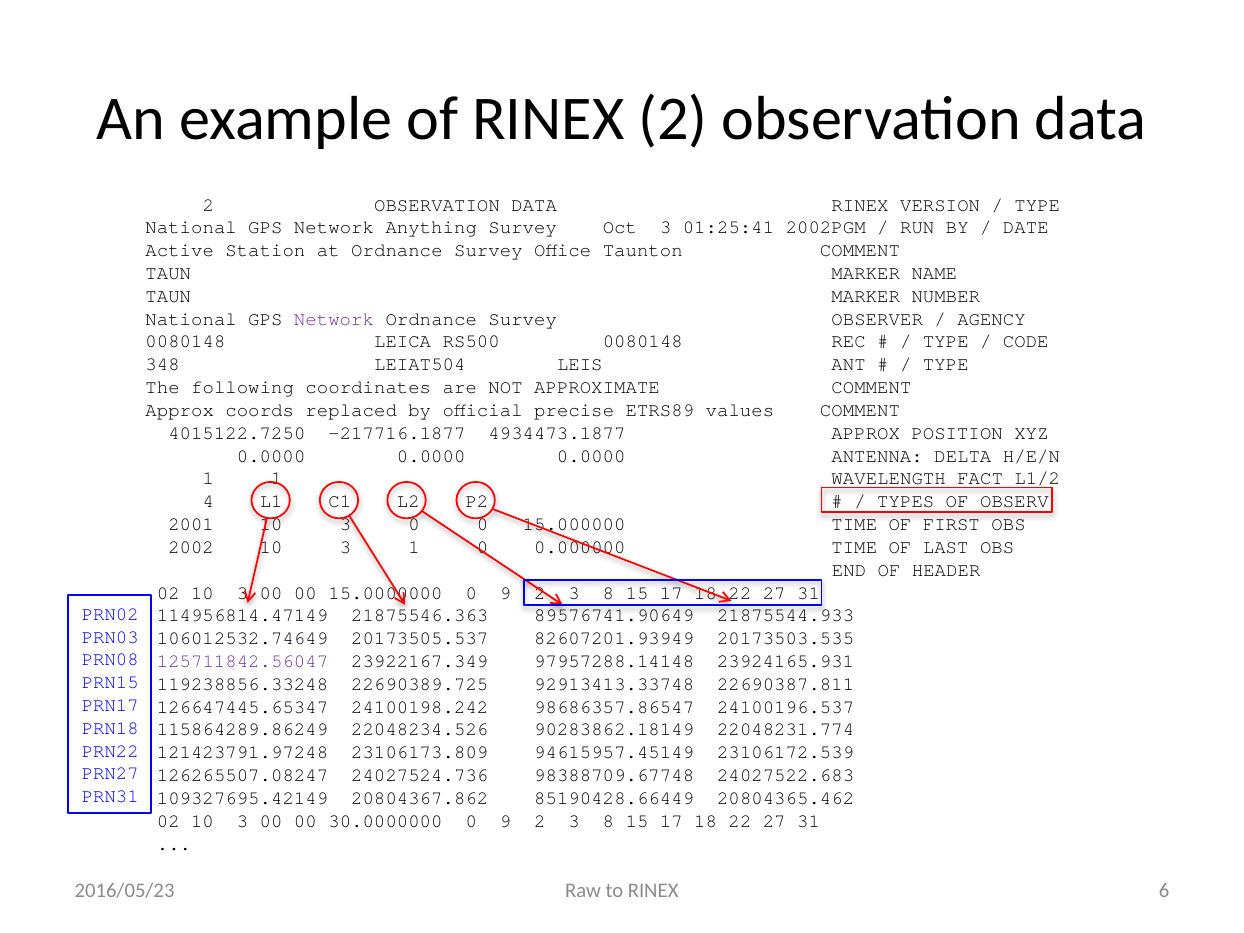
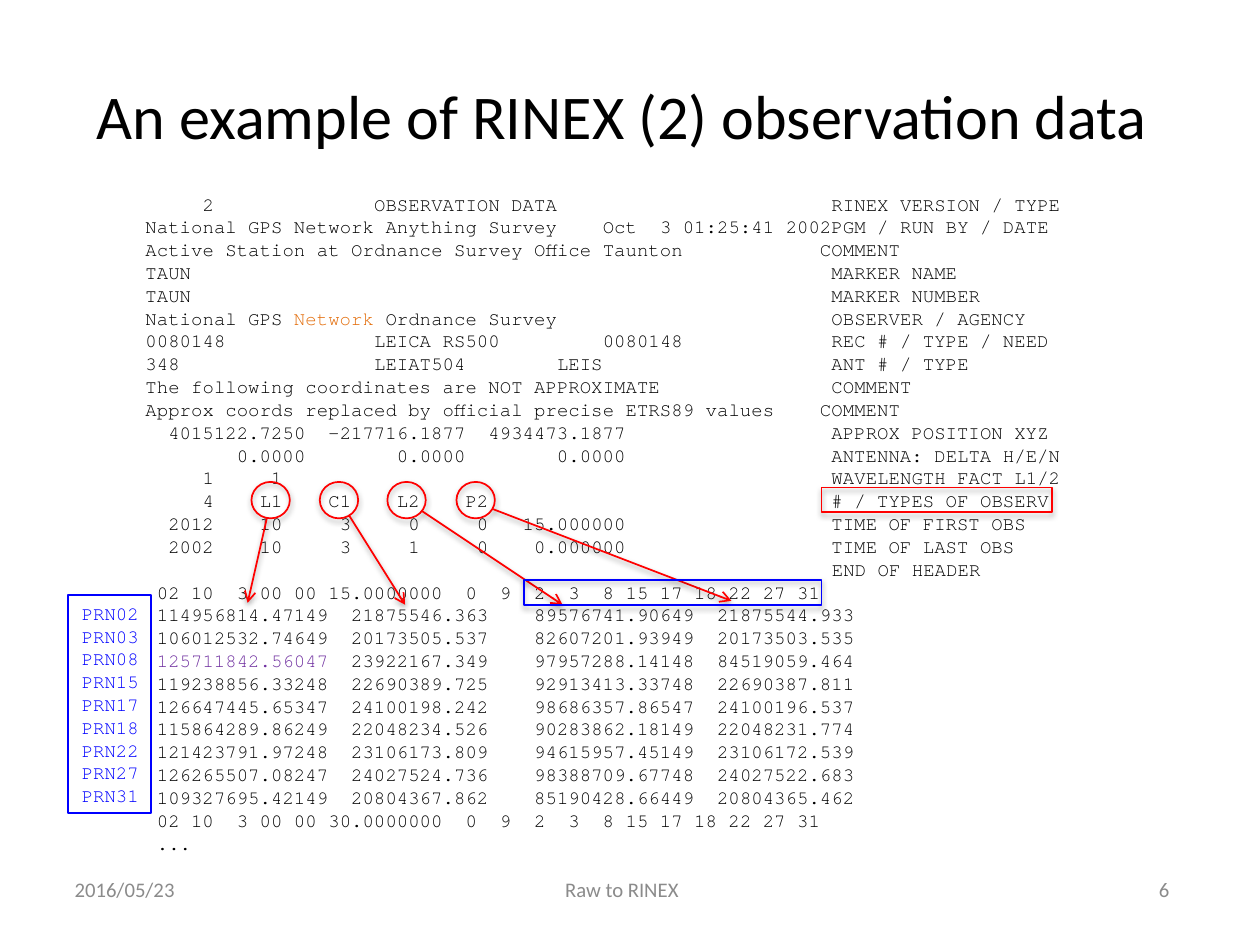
Network colour: purple -> orange (334, 319)
CODE: CODE -> NEED (1026, 342)
2001: 2001 -> 2012 (191, 524)
23924165.931: 23924165.931 -> 84519059.464 (786, 661)
